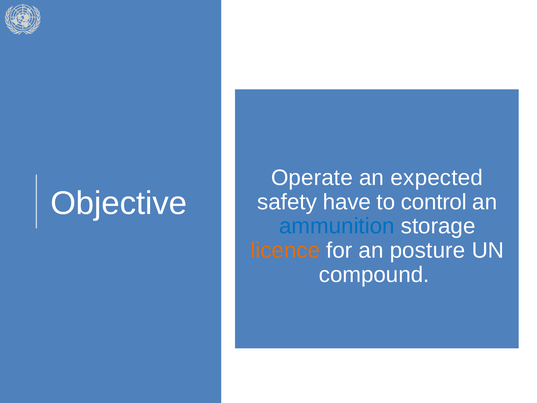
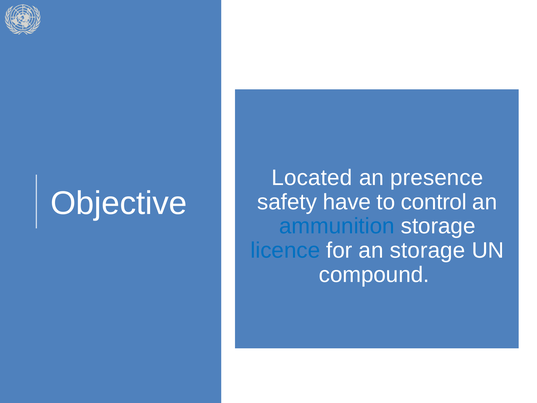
Operate: Operate -> Located (312, 178)
expected: expected -> presence (437, 178)
licence colour: orange -> blue (285, 250)
an posture: posture -> storage (428, 250)
